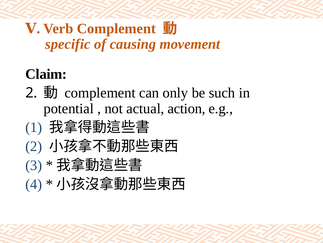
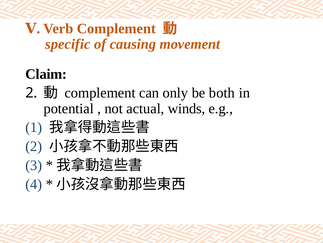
such: such -> both (222, 93)
action: action -> winds (187, 108)
